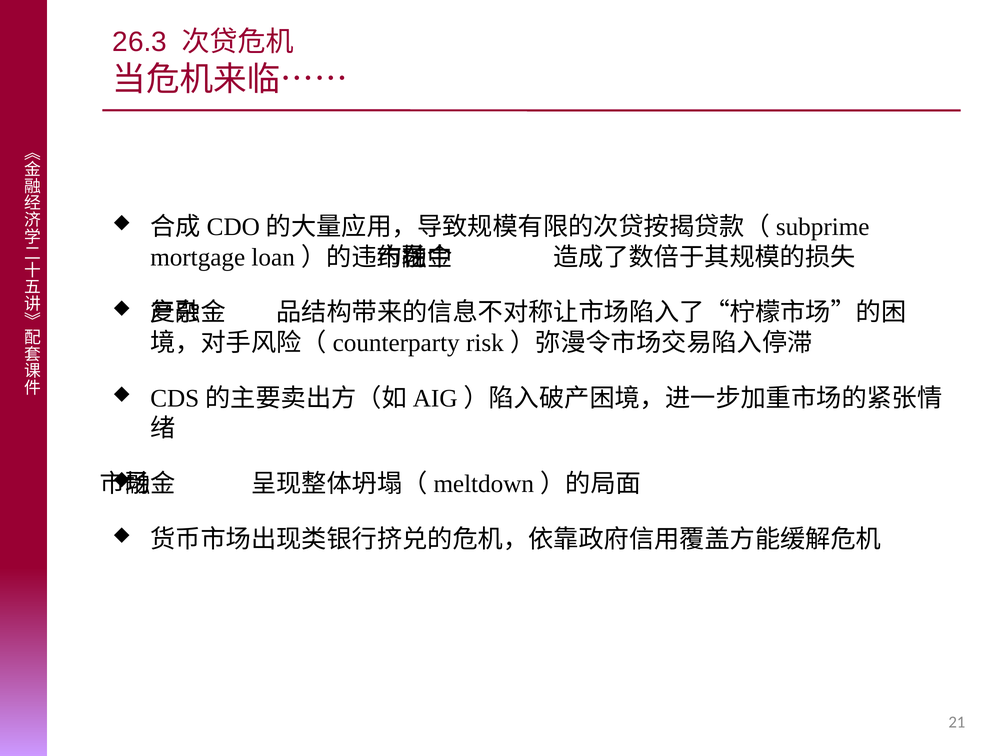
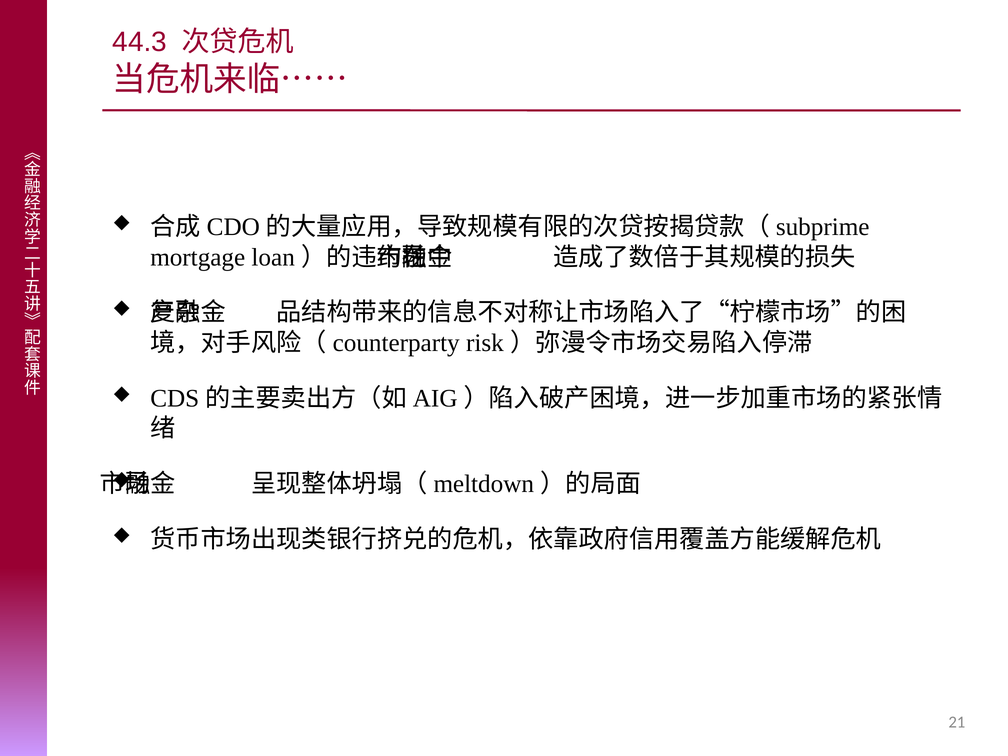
26.3: 26.3 -> 44.3 (140, 42)
